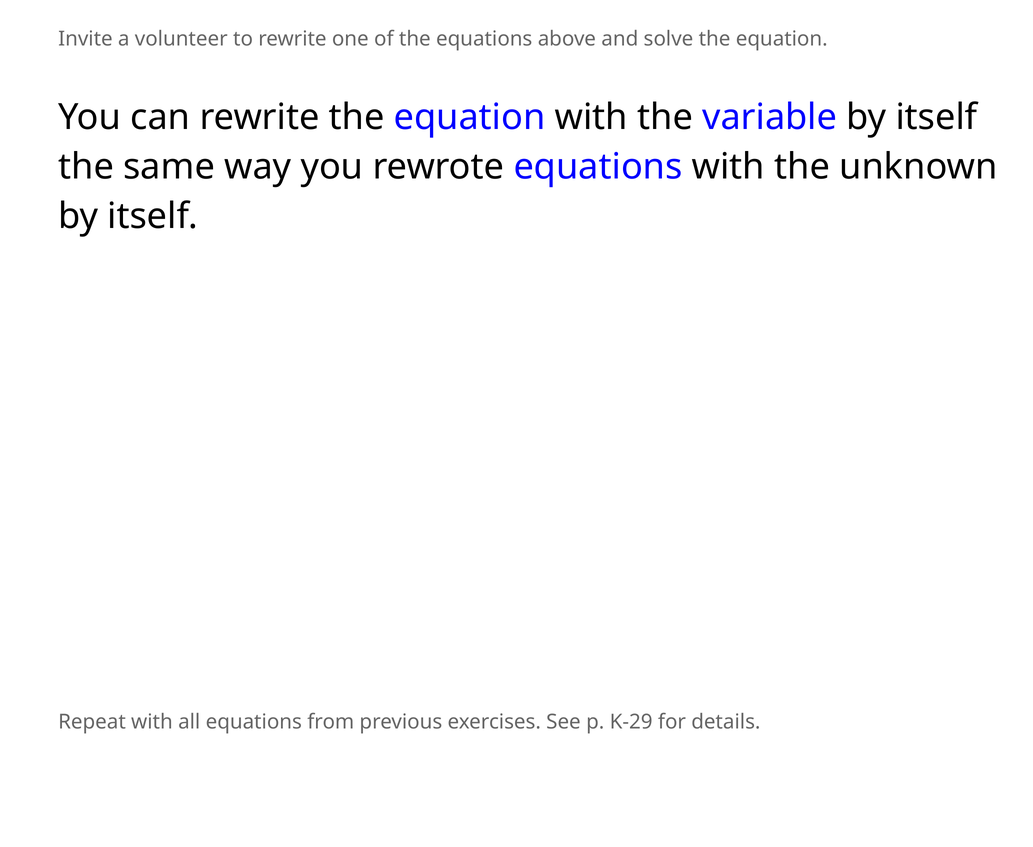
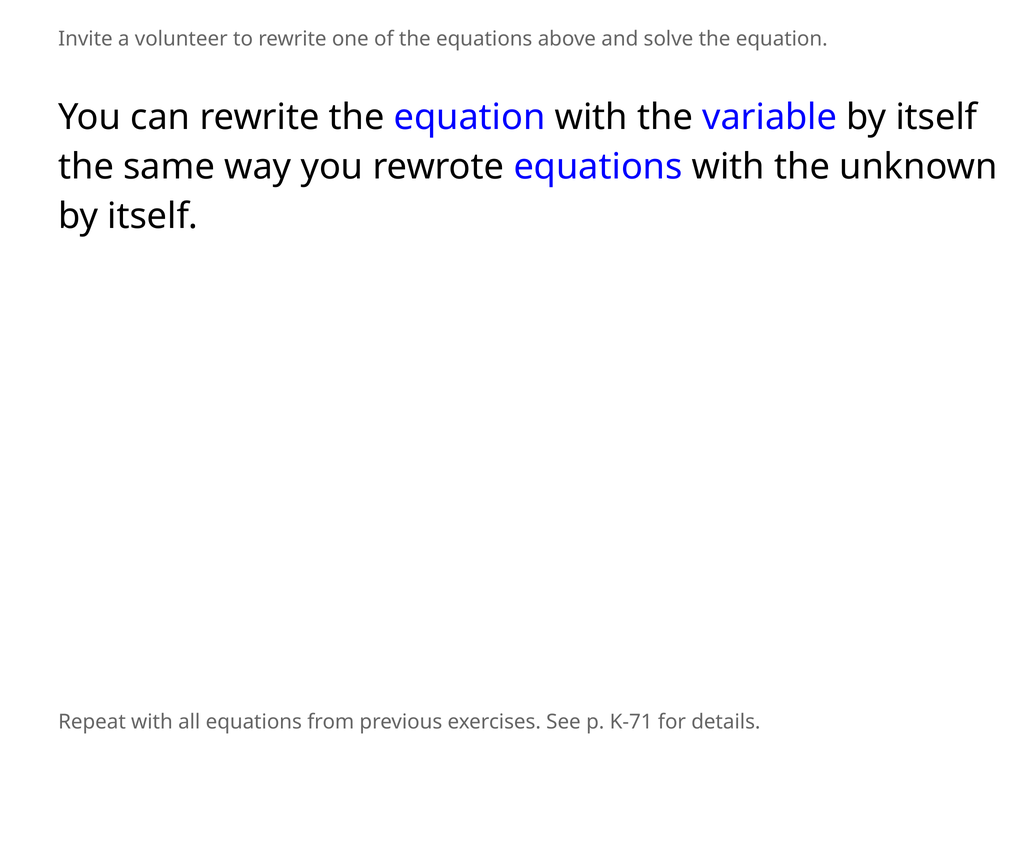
K-29: K-29 -> K-71 (631, 722)
